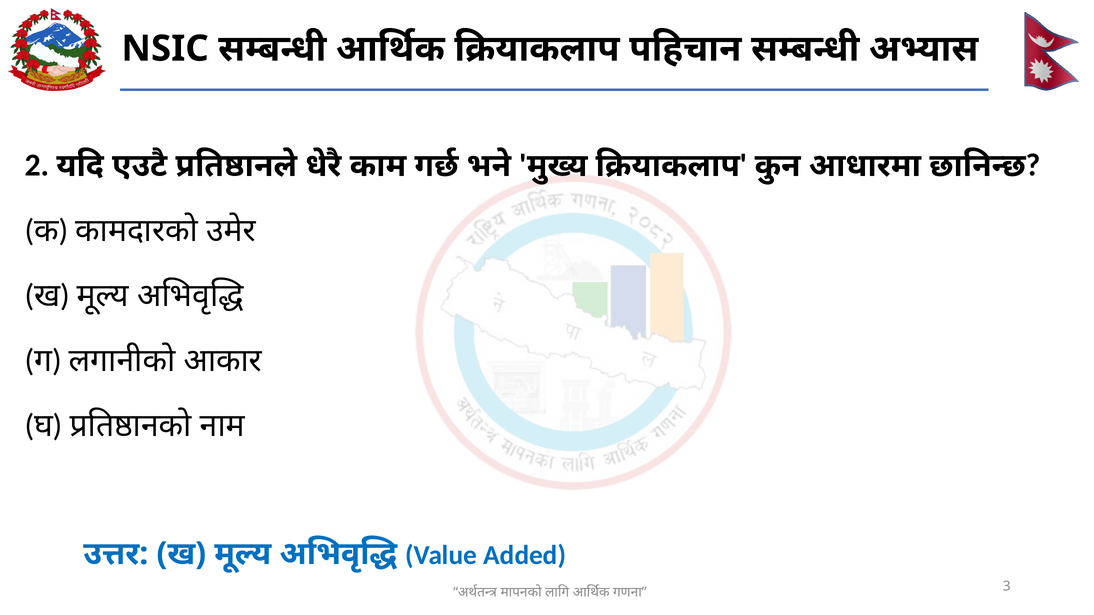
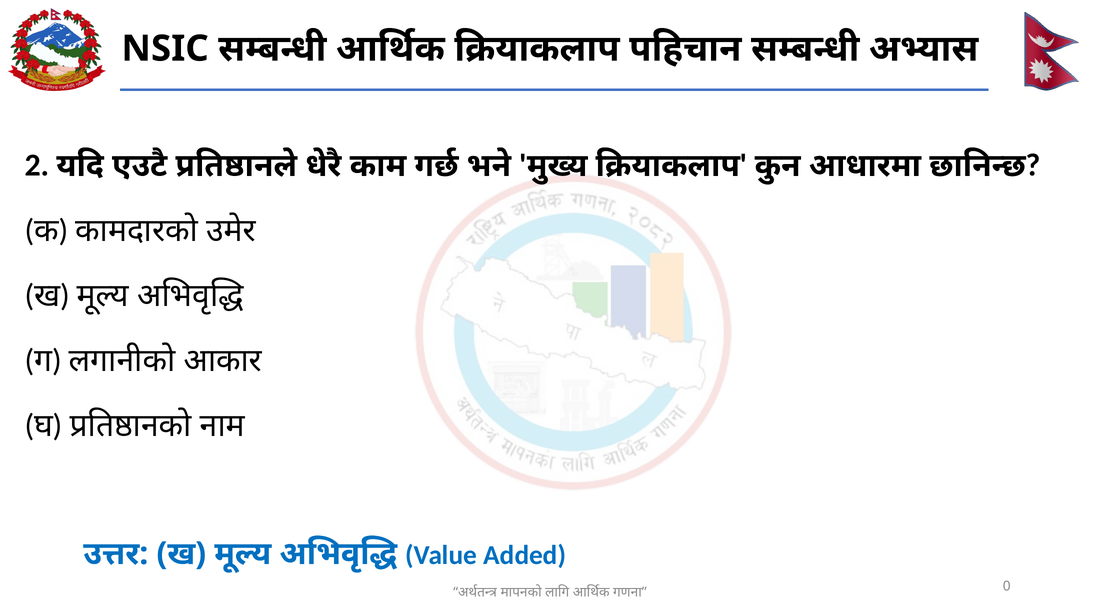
3: 3 -> 0 (1007, 587)
